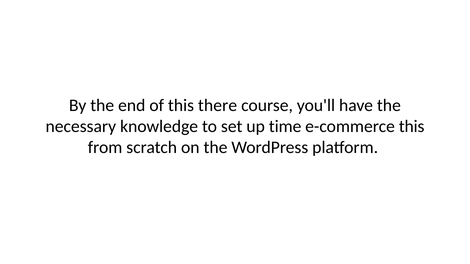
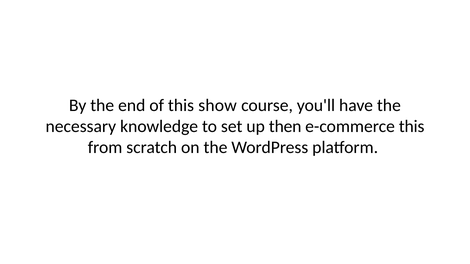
there: there -> show (218, 106)
time: time -> then (285, 127)
